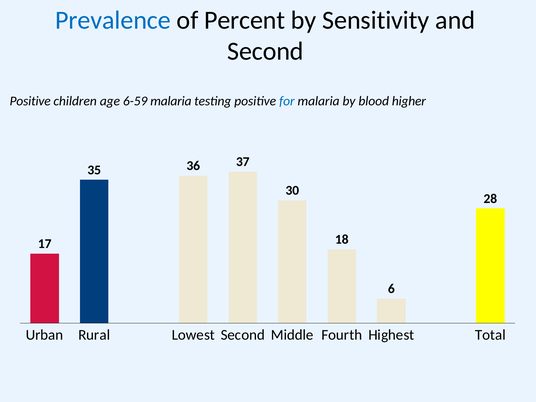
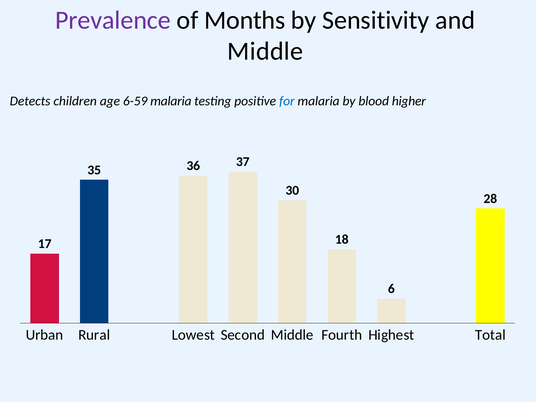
Prevalence colour: blue -> purple (113, 20)
Percent: Percent -> Months (245, 20)
Second: Second -> Middle (265, 51)
Positive: Positive -> Detects (30, 101)
